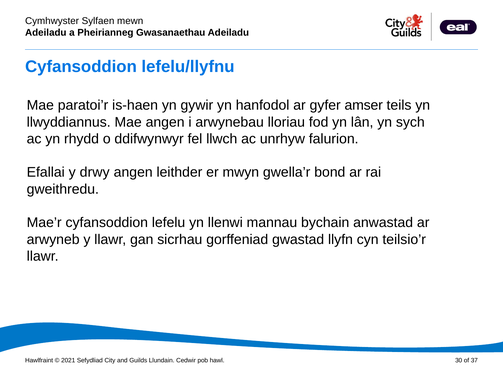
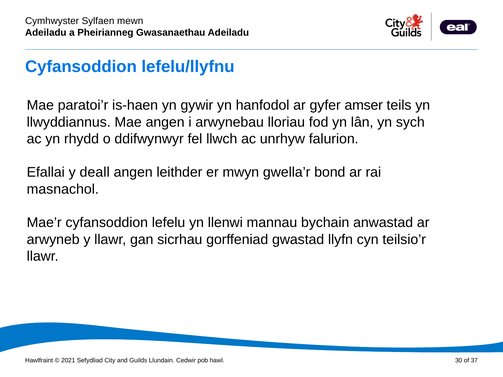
drwy: drwy -> deall (95, 172)
gweithredu: gweithredu -> masnachol (63, 189)
